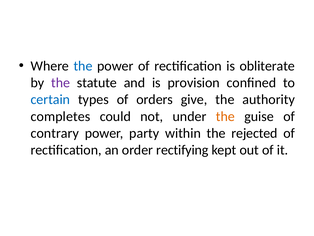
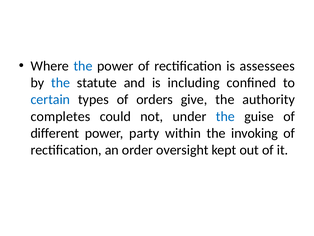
obliterate: obliterate -> assessees (267, 66)
the colour: purple -> blue (61, 83)
provision: provision -> including (194, 83)
the colour: orange -> blue (225, 116)
contrary: contrary -> different (55, 133)
rejected: rejected -> invoking (255, 133)
rectifying: rectifying -> oversight (182, 150)
